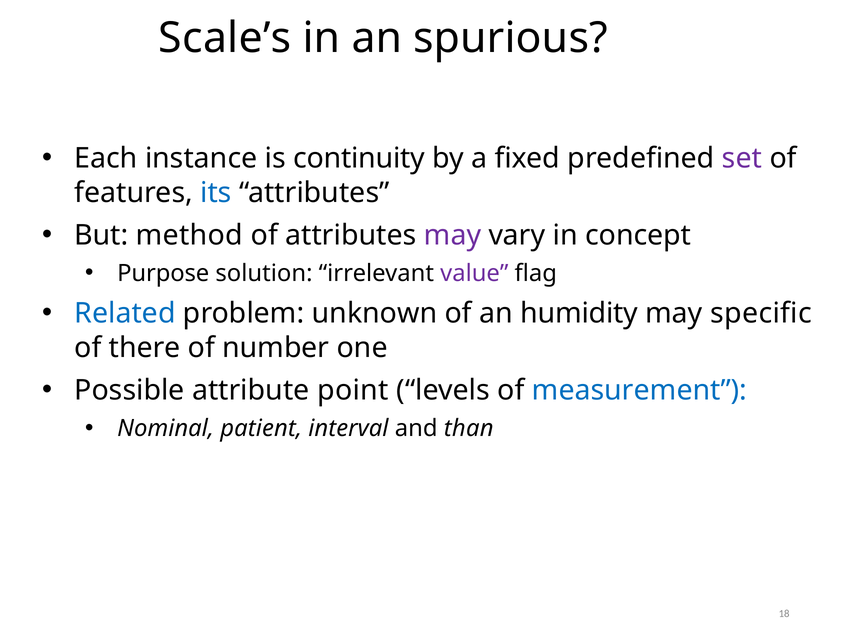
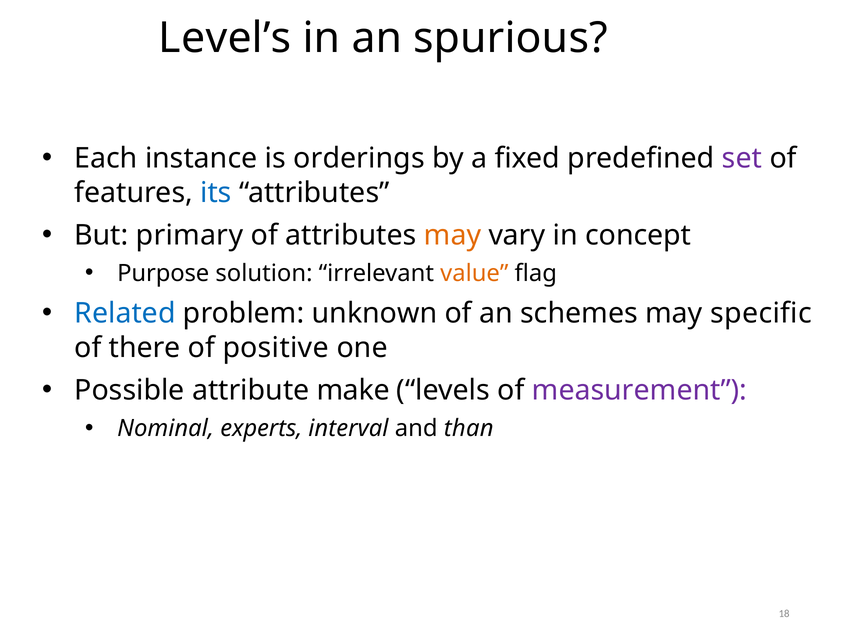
Scale’s: Scale’s -> Level’s (225, 38)
continuity: continuity -> orderings (359, 158)
method: method -> primary (189, 235)
may colour: purple -> orange (452, 235)
value colour: purple -> orange (474, 273)
humidity: humidity -> schemes (579, 313)
number: number -> positive (276, 348)
point: point -> make (353, 390)
measurement colour: blue -> purple (639, 390)
patient: patient -> experts (261, 428)
